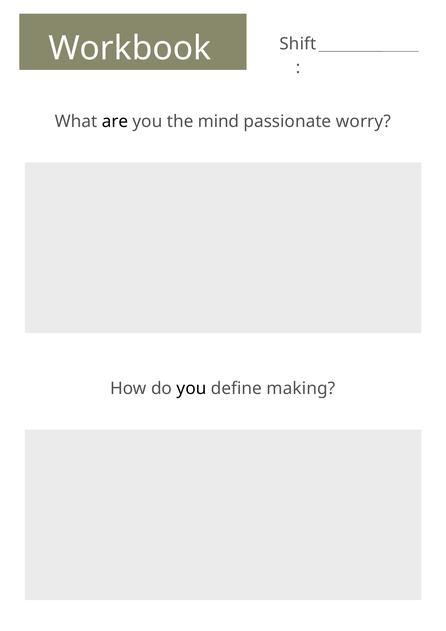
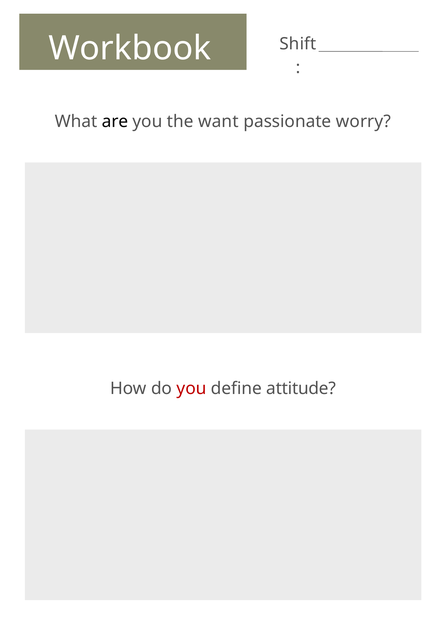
mind: mind -> want (218, 121)
you colour: black -> red (191, 388)
making: making -> attitude (301, 388)
